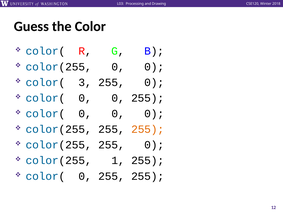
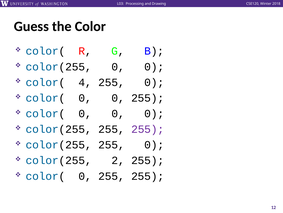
3: 3 -> 4 (85, 82)
255 colour: orange -> purple (148, 129)
1: 1 -> 2 (118, 160)
